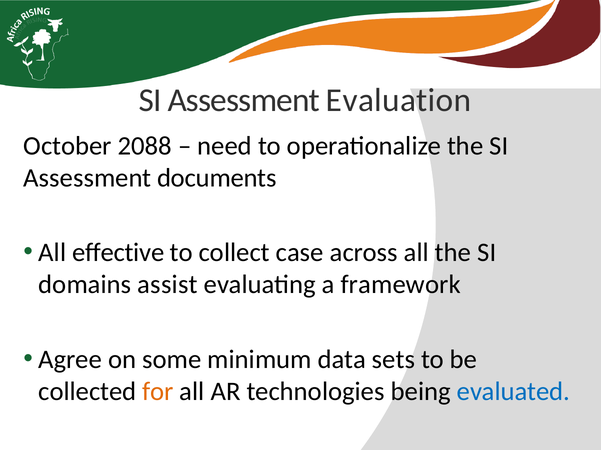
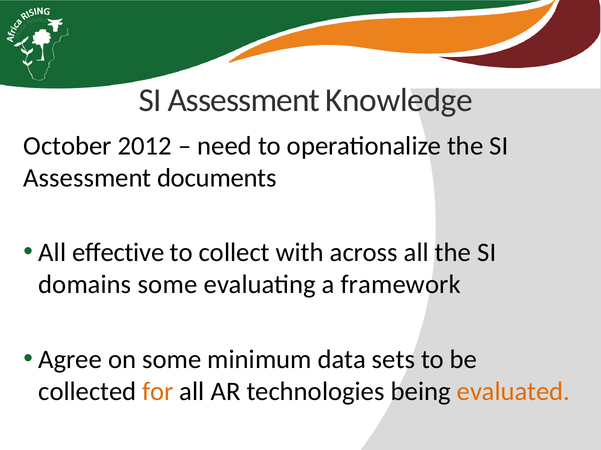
Evaluation: Evaluation -> Knowledge (399, 100)
2088: 2088 -> 2012 (145, 146)
case: case -> with (300, 253)
domains assist: assist -> some (167, 285)
evaluated colour: blue -> orange (513, 392)
